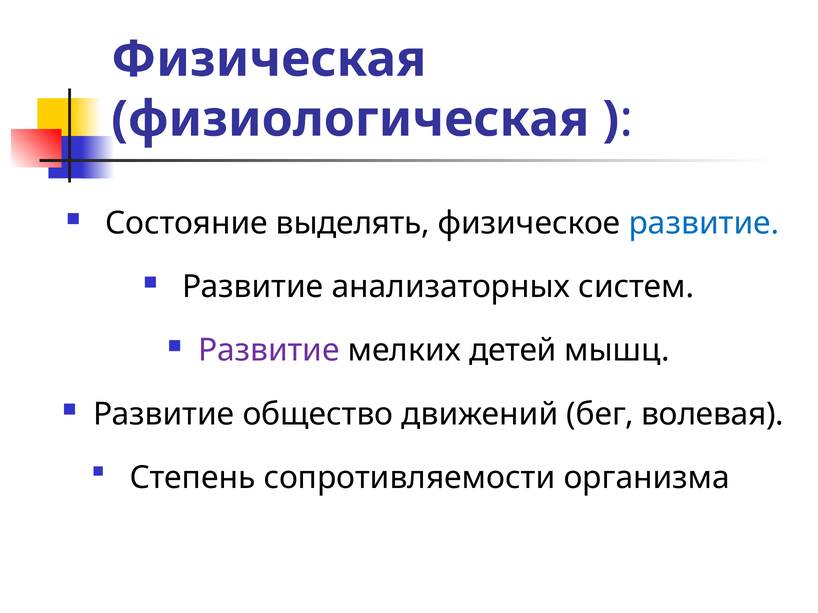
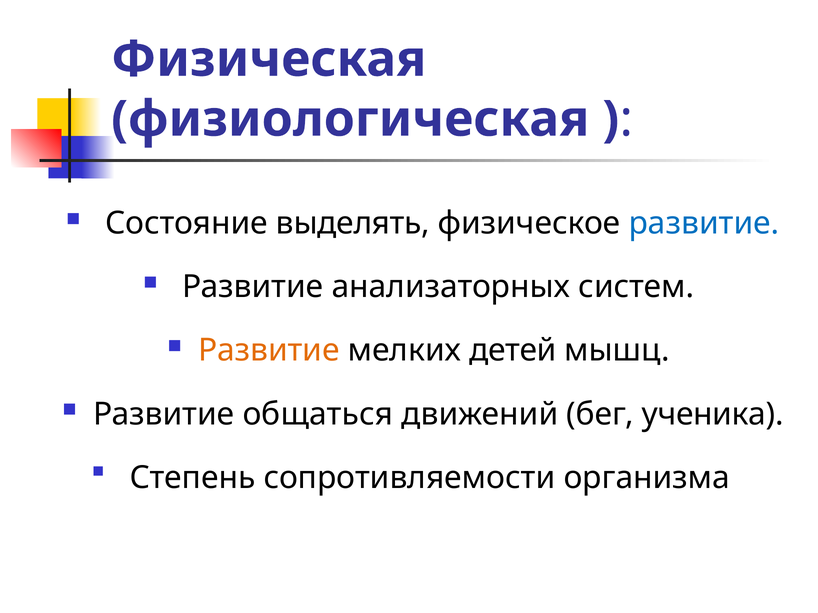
Развитие colour: purple -> orange (269, 351)
общество: общество -> общаться (318, 414)
волевая: волевая -> ученика (713, 414)
